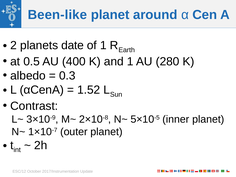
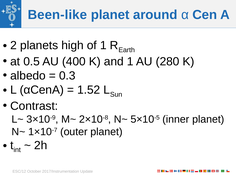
date: date -> high (73, 45)
